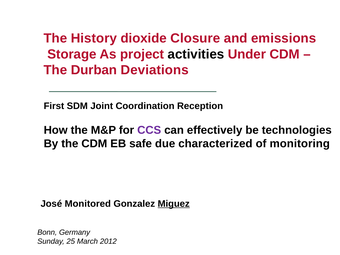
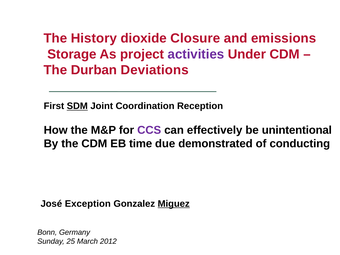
activities colour: black -> purple (196, 54)
SDM underline: none -> present (77, 106)
technologies: technologies -> unintentional (297, 130)
safe: safe -> time (141, 144)
characterized: characterized -> demonstrated (215, 144)
monitoring: monitoring -> conducting (300, 144)
Monitored: Monitored -> Exception (88, 204)
